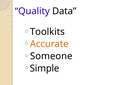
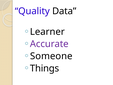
Toolkits: Toolkits -> Learner (47, 32)
Accurate colour: orange -> purple (49, 44)
Simple: Simple -> Things (45, 68)
